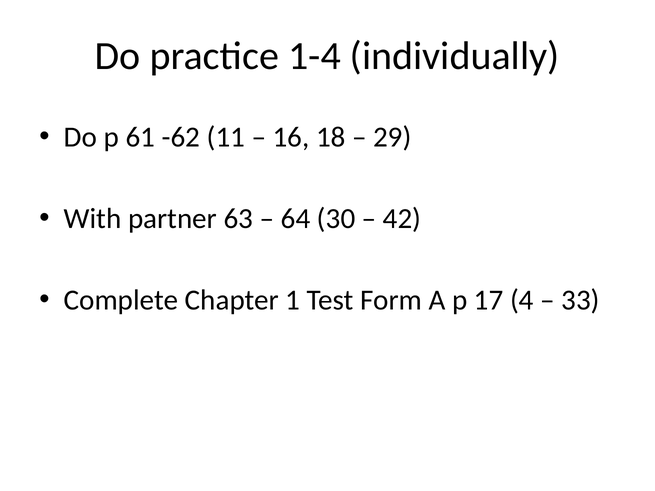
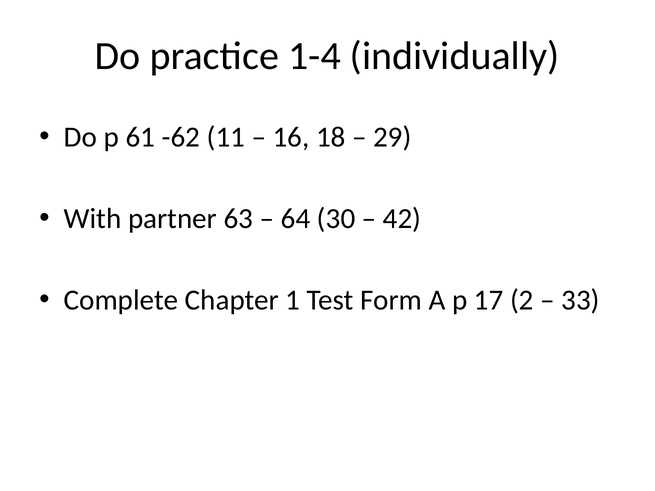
4: 4 -> 2 (522, 300)
